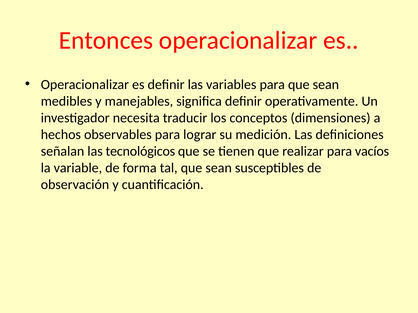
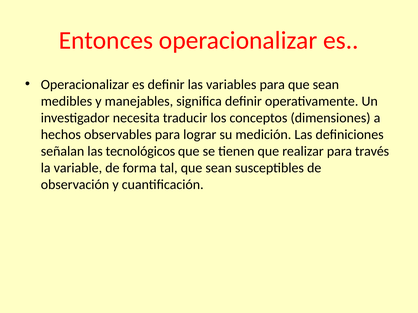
vacíos: vacíos -> través (372, 151)
